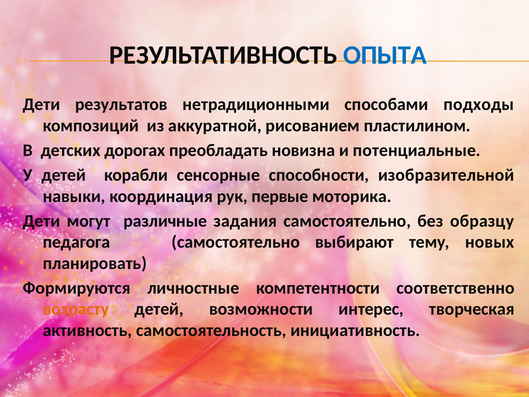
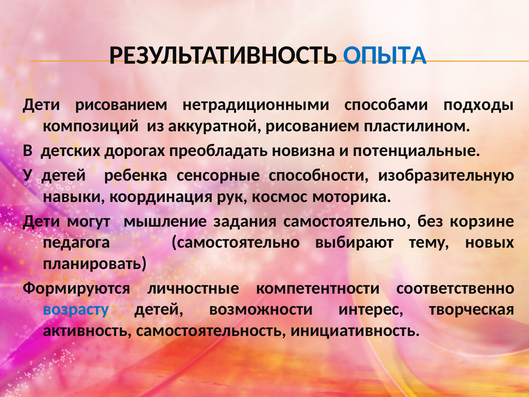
Дети результатов: результатов -> рисованием (122, 104)
корабли: корабли -> ребенка (136, 175)
изобразительной: изобразительной -> изобразительную (446, 175)
первые: первые -> космос (280, 196)
различные: различные -> мышление (165, 221)
образцу: образцу -> корзине (482, 221)
возрасту colour: orange -> blue (76, 309)
